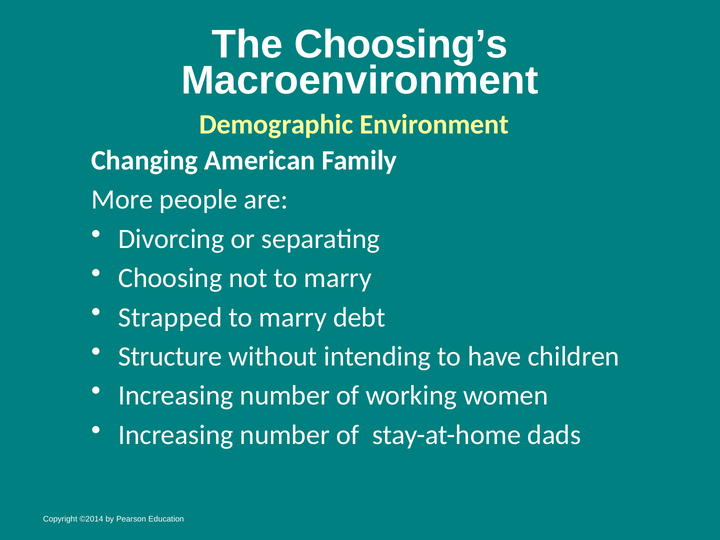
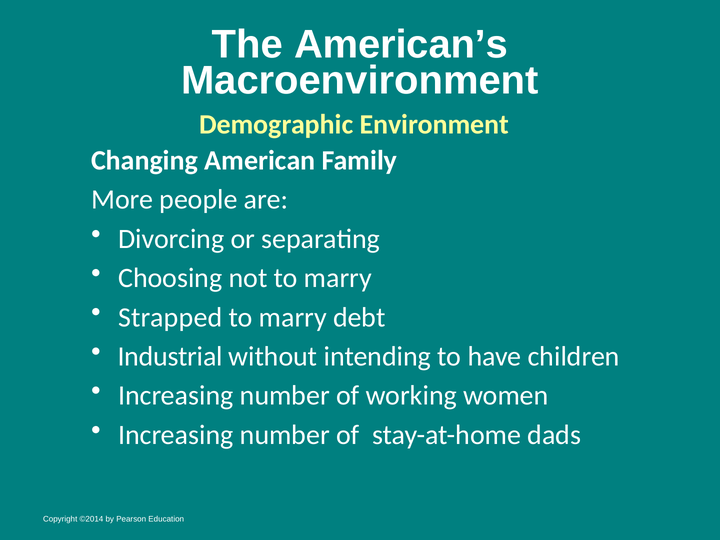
Choosing’s: Choosing’s -> American’s (401, 45)
Structure: Structure -> Industrial (170, 357)
